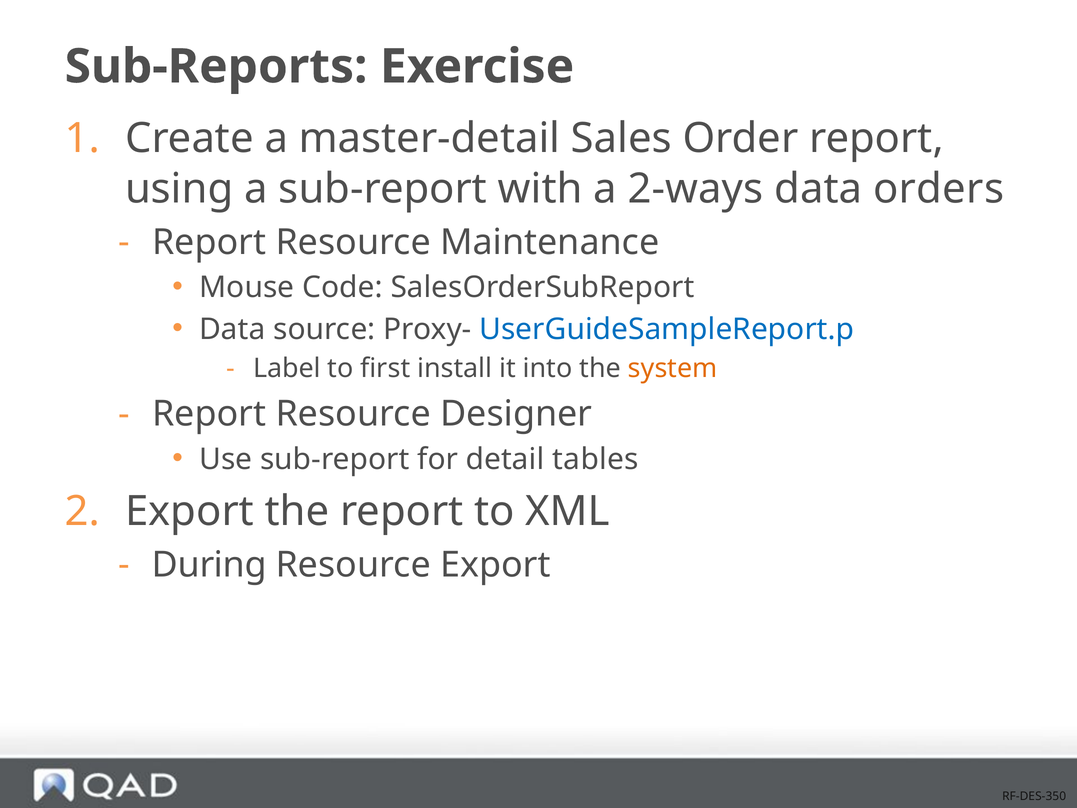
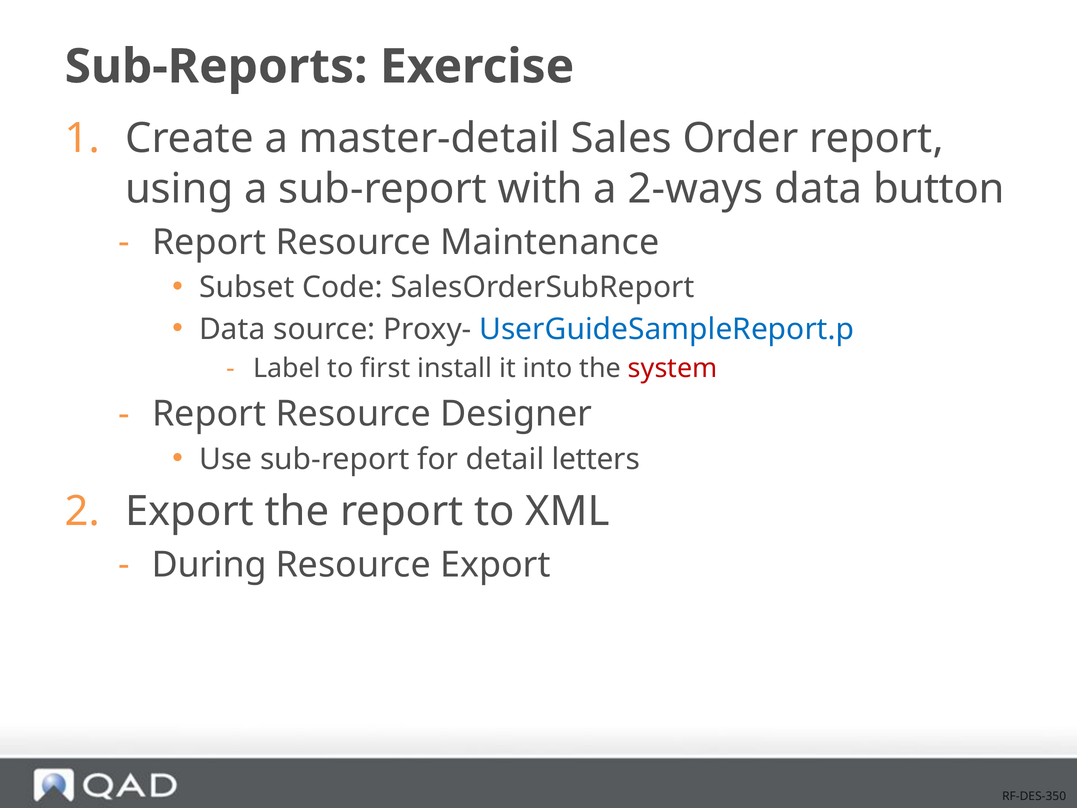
orders: orders -> button (939, 189)
Mouse: Mouse -> Subset (247, 287)
system colour: orange -> red (673, 368)
tables: tables -> letters (596, 459)
